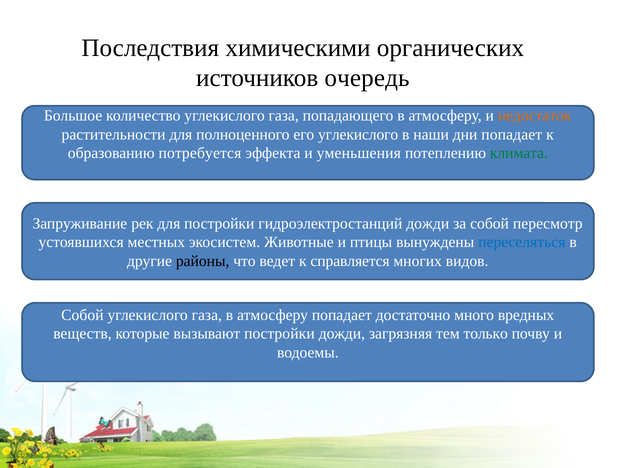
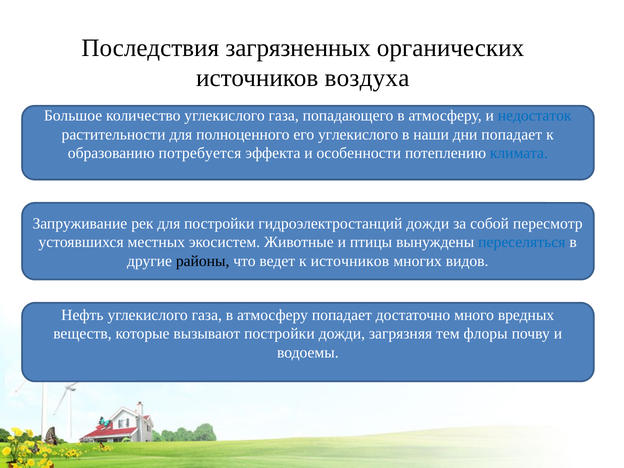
химическими: химическими -> загрязненных (298, 48)
очередь: очередь -> воздуха (367, 78)
недостаток colour: orange -> blue (535, 116)
уменьшения: уменьшения -> особенности (359, 153)
климата colour: green -> blue (519, 153)
к справляется: справляется -> источников (350, 261)
Собой: Собой -> Нефть (82, 315)
только: только -> флоры (486, 334)
